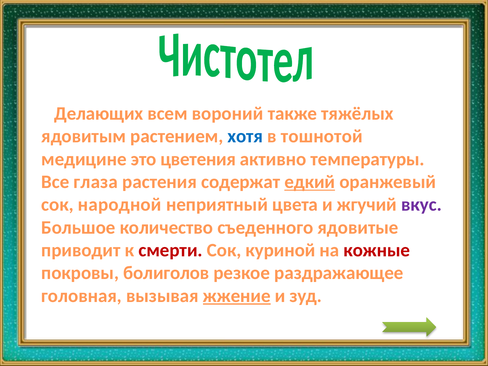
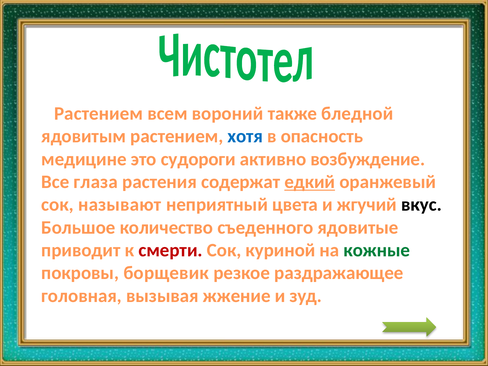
Делающих: Делающих -> Растением (99, 114)
тяжёлых: тяжёлых -> бледной (357, 114)
тошнотой: тошнотой -> опасность (322, 136)
цветения: цветения -> судороги (198, 159)
температуры: температуры -> возбуждение (368, 159)
народной: народной -> называют (120, 205)
вкус colour: purple -> black (421, 205)
кожные colour: red -> green (377, 250)
болиголов: болиголов -> борщевик (166, 273)
жжение underline: present -> none (237, 296)
